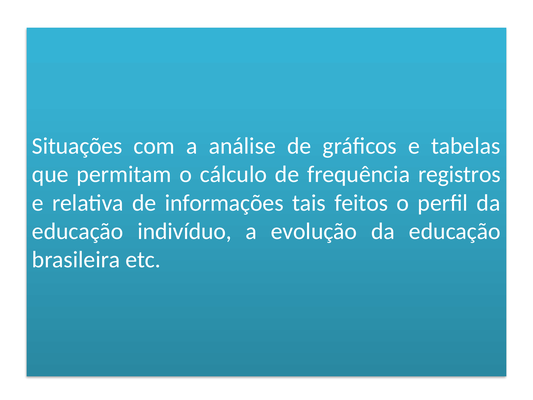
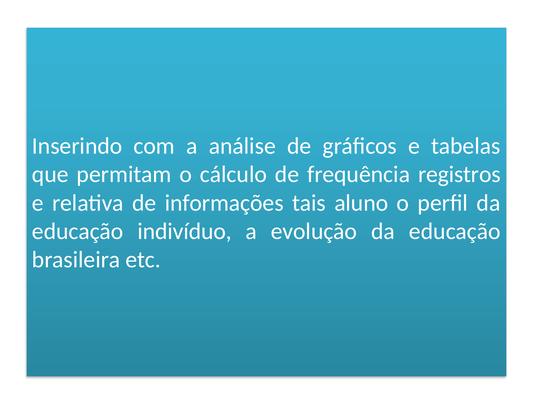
Situações: Situações -> Inserindo (77, 146)
feitos: feitos -> aluno (361, 203)
